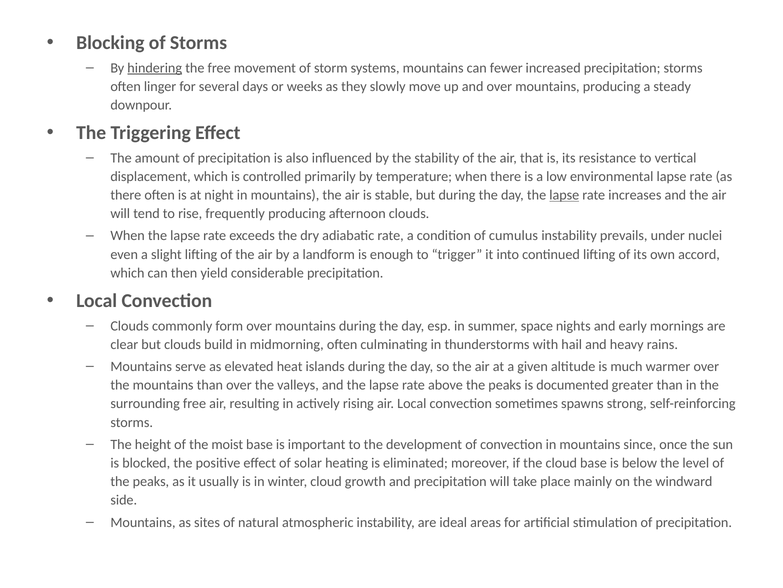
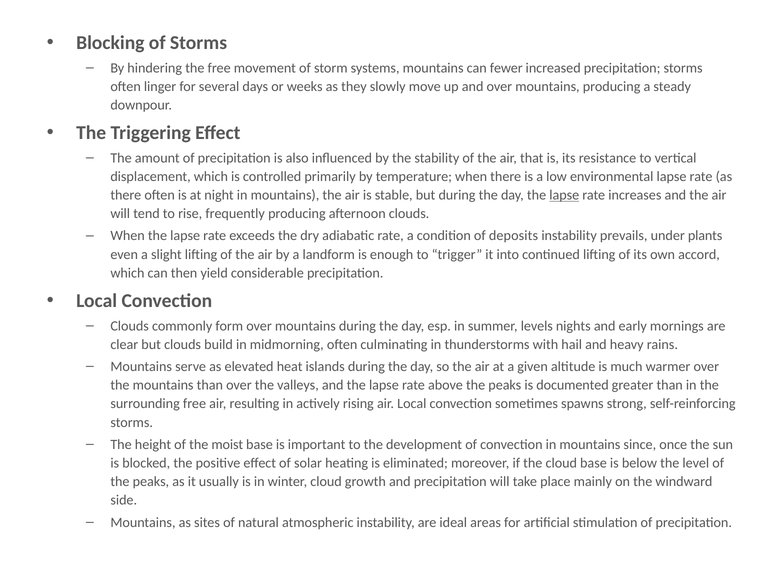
hindering underline: present -> none (155, 68)
cumulus: cumulus -> deposits (514, 236)
nuclei: nuclei -> plants (705, 236)
space: space -> levels (537, 325)
